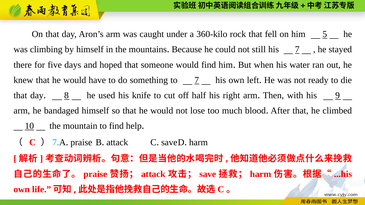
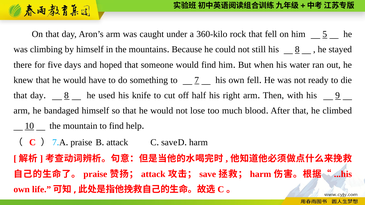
his 7: 7 -> 8 (297, 50)
own left: left -> fell (253, 80)
